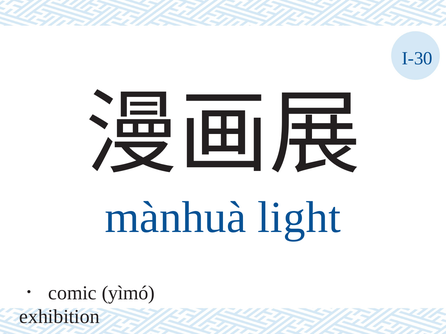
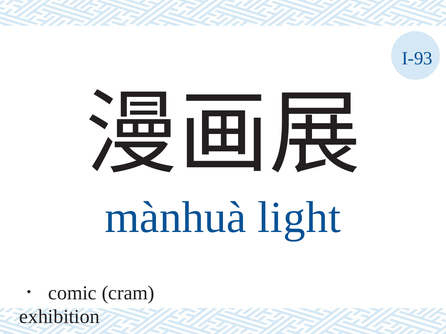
I-30: I-30 -> I-93 (417, 58)
yìmó: yìmó -> cram (128, 293)
